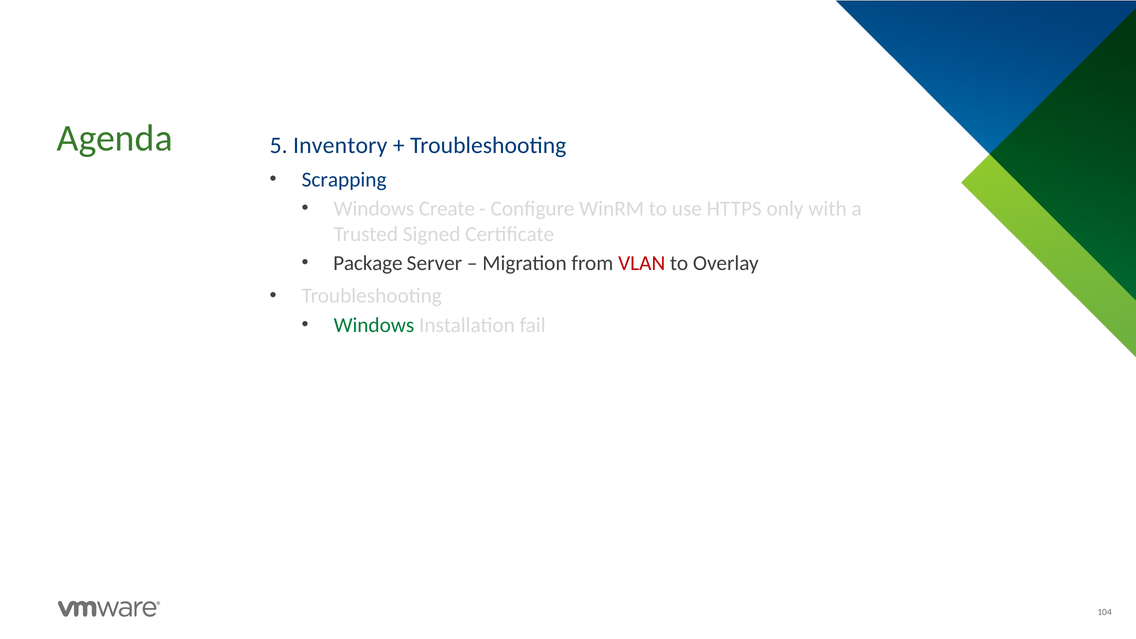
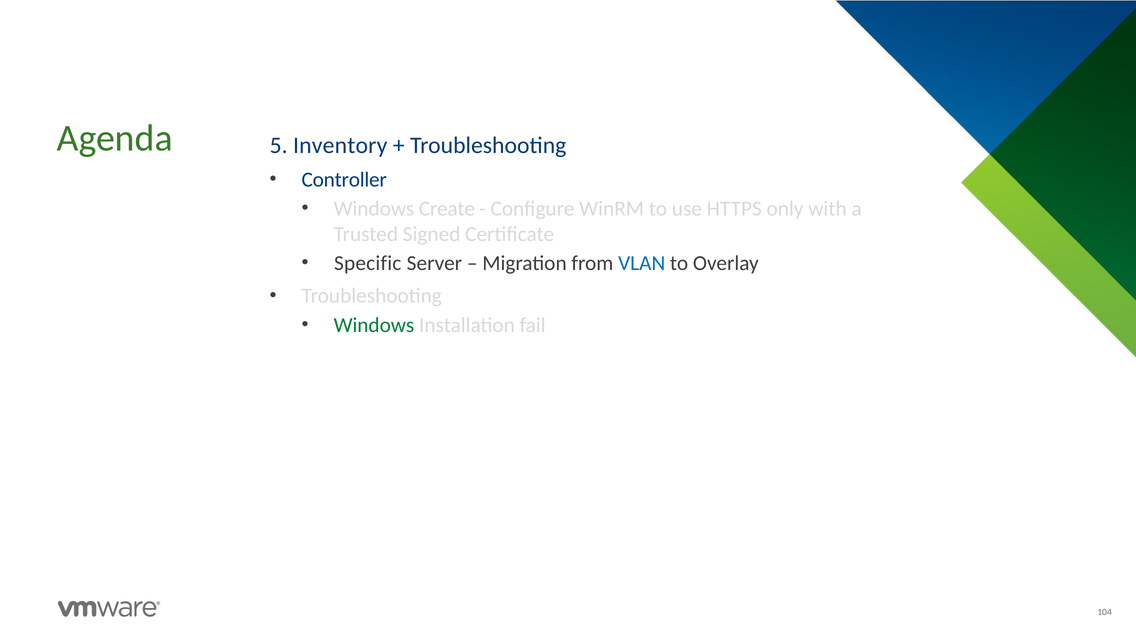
Scrapping: Scrapping -> Controller (344, 180)
Package: Package -> Specific (368, 263)
VLAN colour: red -> blue (642, 263)
